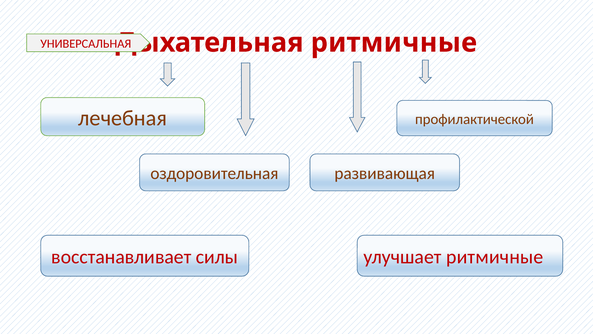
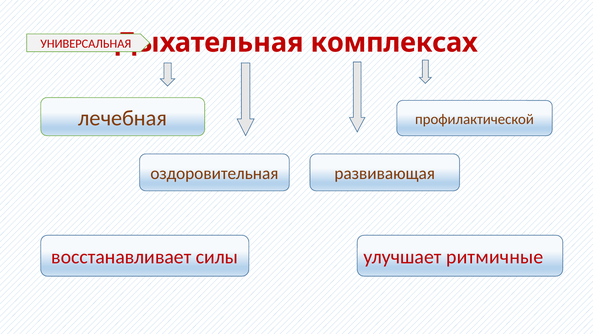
ритмичные: ритмичные -> комплексах (394, 43)
